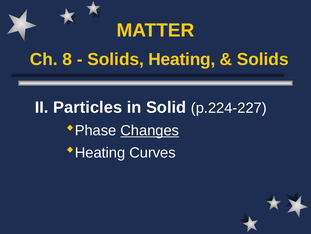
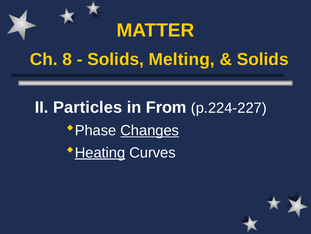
Solids Heating: Heating -> Melting (182, 59)
Solid: Solid -> From (166, 107)
Heating underline: none -> present (100, 152)
